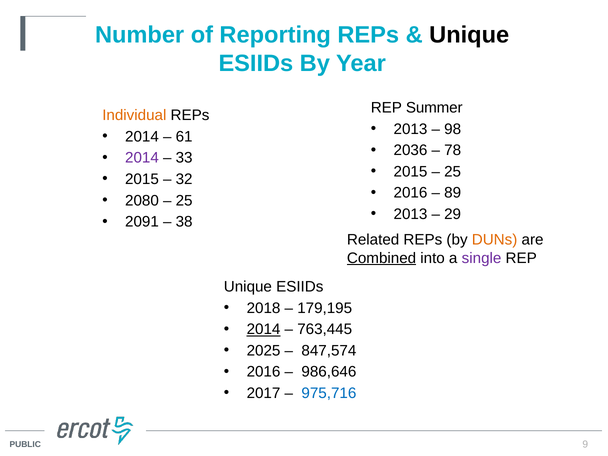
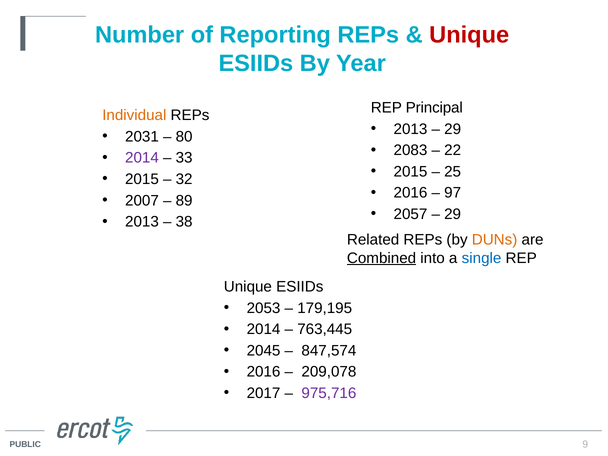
Unique colour: black -> red (469, 35)
Summer: Summer -> Principal (434, 108)
98: 98 -> 29 (453, 129)
2014: 2014 -> 2031 (142, 137)
61: 61 -> 80 (184, 137)
2036: 2036 -> 2083 (410, 150)
78: 78 -> 22 (453, 150)
89: 89 -> 97 (453, 193)
2080: 2080 -> 2007 (142, 201)
25: 25 -> 89 (184, 201)
2013: 2013 -> 2057 (410, 214)
2091: 2091 -> 2013 (142, 222)
single colour: purple -> blue (482, 258)
2018: 2018 -> 2053 (264, 308)
2014 underline: present -> none (264, 329)
2025: 2025 -> 2045 (264, 351)
986,646: 986,646 -> 209,078 (329, 372)
975,716 colour: blue -> purple (329, 393)
